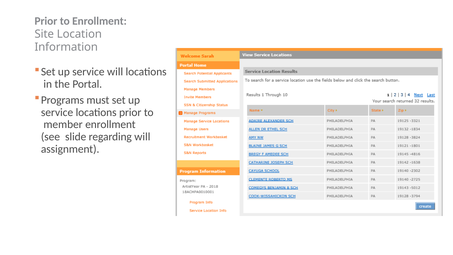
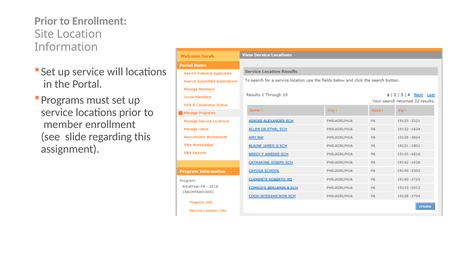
regarding will: will -> this (142, 137)
